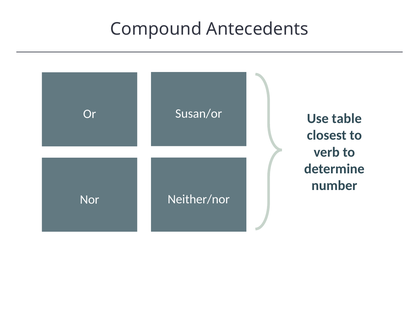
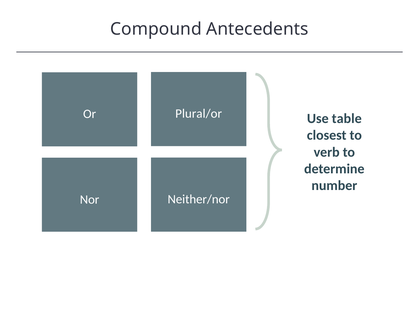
Susan/or: Susan/or -> Plural/or (199, 114)
